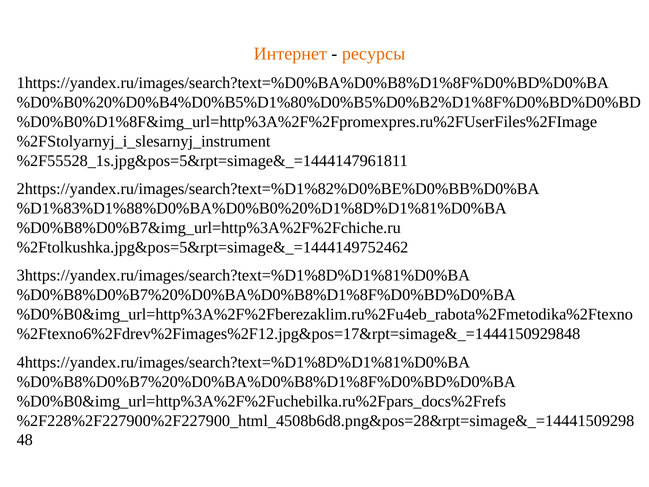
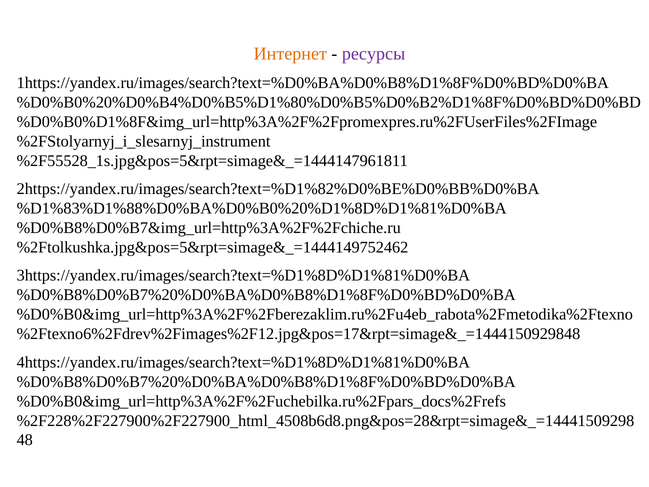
ресурсы colour: orange -> purple (374, 54)
